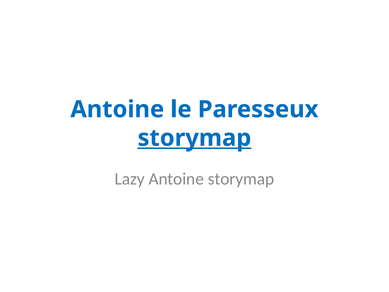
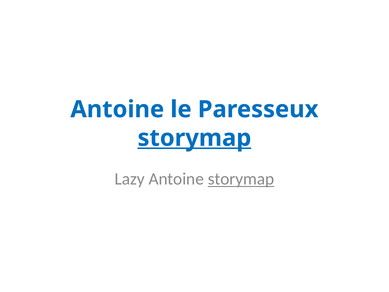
storymap underline: none -> present (241, 179)
